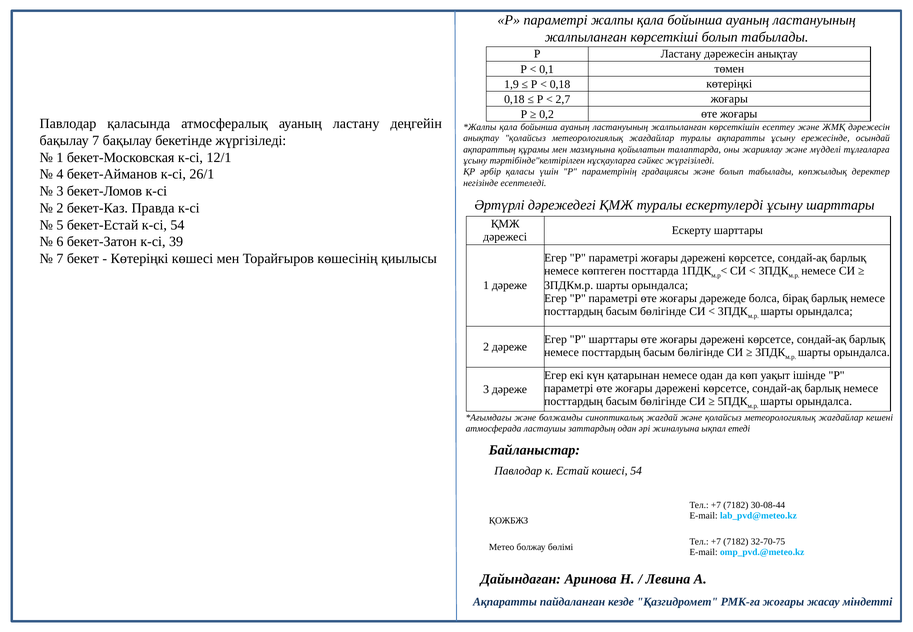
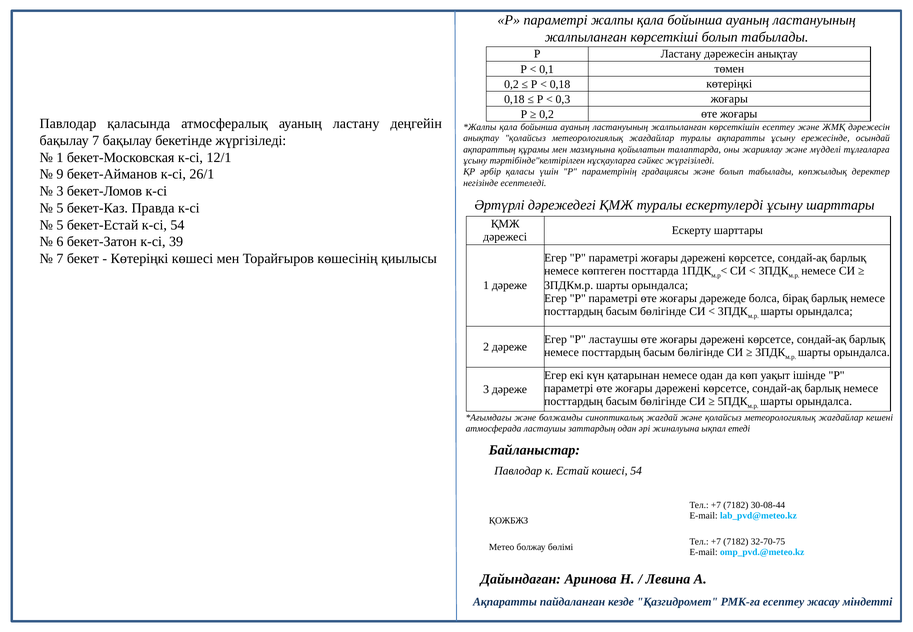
1,9: 1,9 -> 0,2 (511, 84)
2,7: 2,7 -> 0,3 (563, 99)
4: 4 -> 9 (60, 174)
2: 2 -> 5 (60, 208)
Р шарттары: шарттары -> ластаушы (613, 340)
РМК-ға жоғары: жоғары -> есептеу (784, 602)
